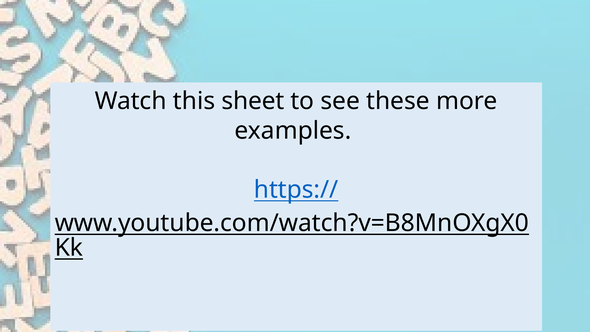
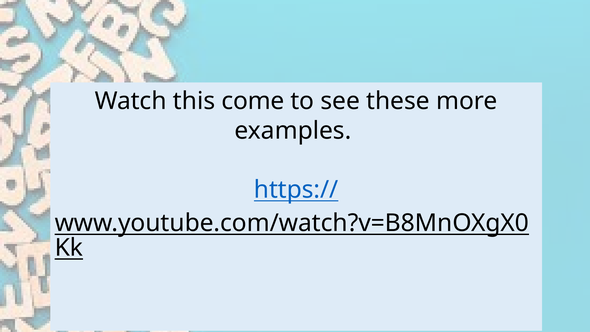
sheet: sheet -> come (253, 101)
